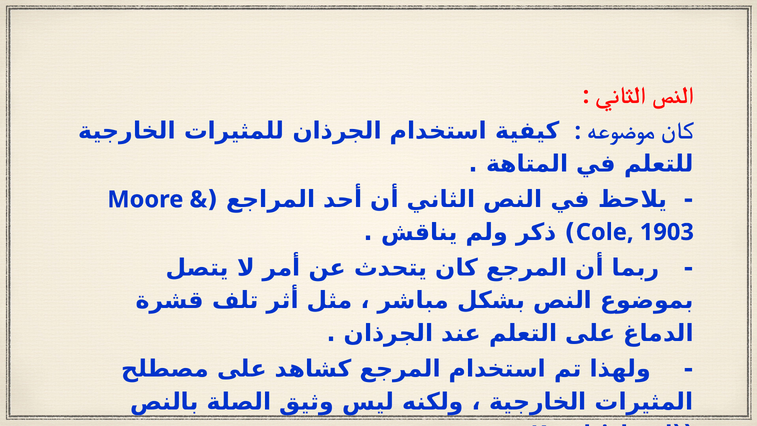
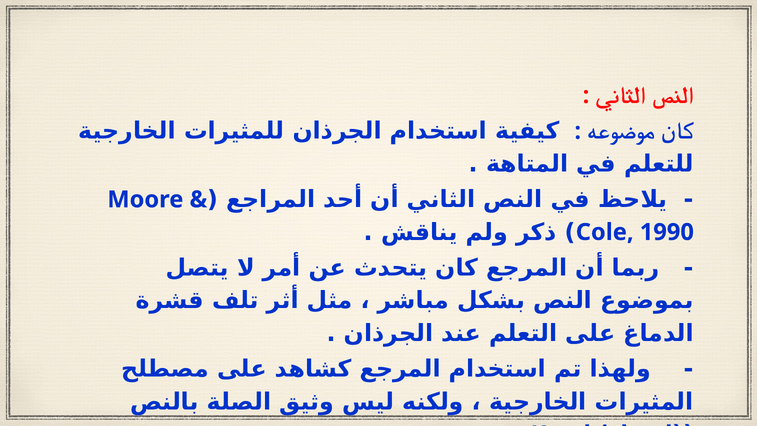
1903: 1903 -> 1990 (667, 232)
